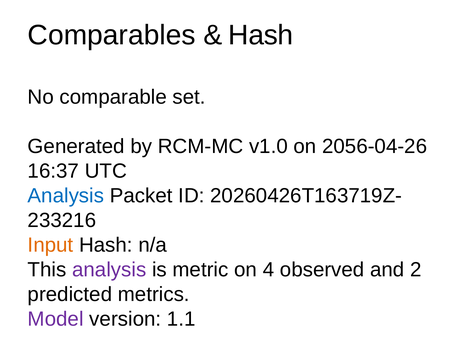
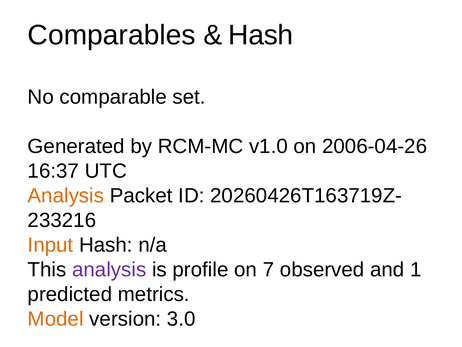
2056-04-26: 2056-04-26 -> 2006-04-26 (375, 146)
Analysis colour: blue -> orange (66, 195)
metric: metric -> profile (201, 269)
4: 4 -> 7 (269, 269)
2: 2 -> 1 (416, 269)
Model colour: purple -> orange (56, 319)
1.1: 1.1 -> 3.0 (181, 319)
